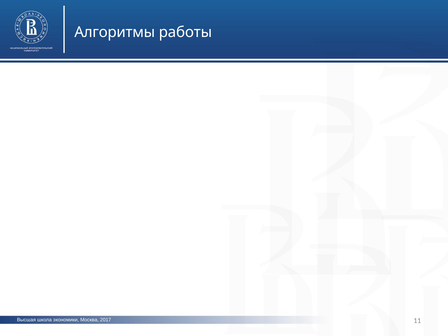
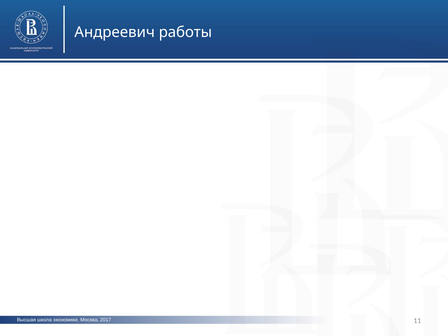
Алгоритмы: Алгоритмы -> Андреевич (115, 32)
